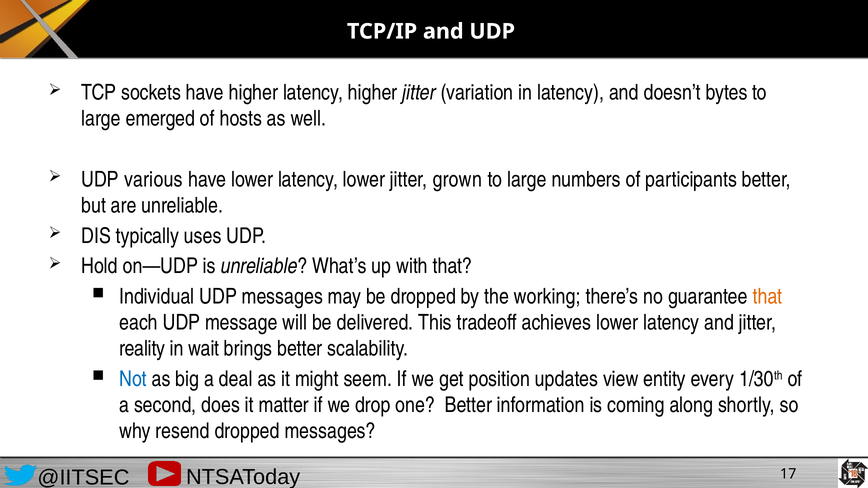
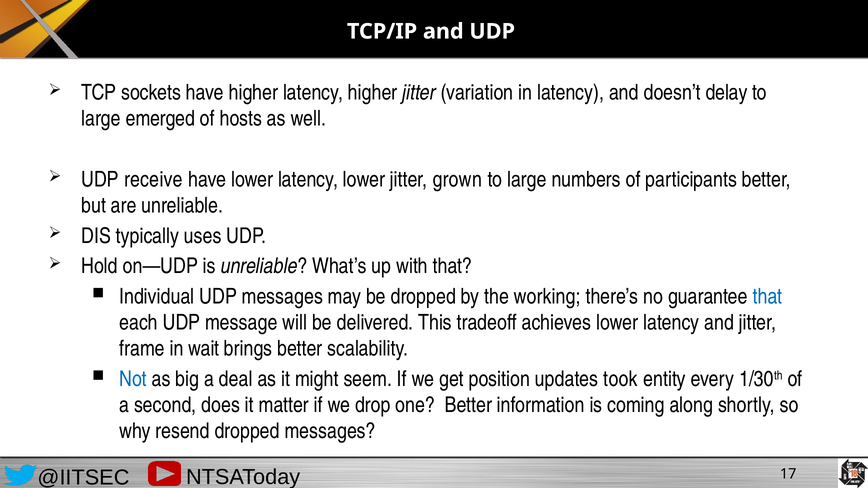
bytes: bytes -> delay (727, 93)
various: various -> receive (153, 180)
that colour: orange -> blue (768, 297)
reality: reality -> frame (142, 349)
view: view -> took (621, 379)
